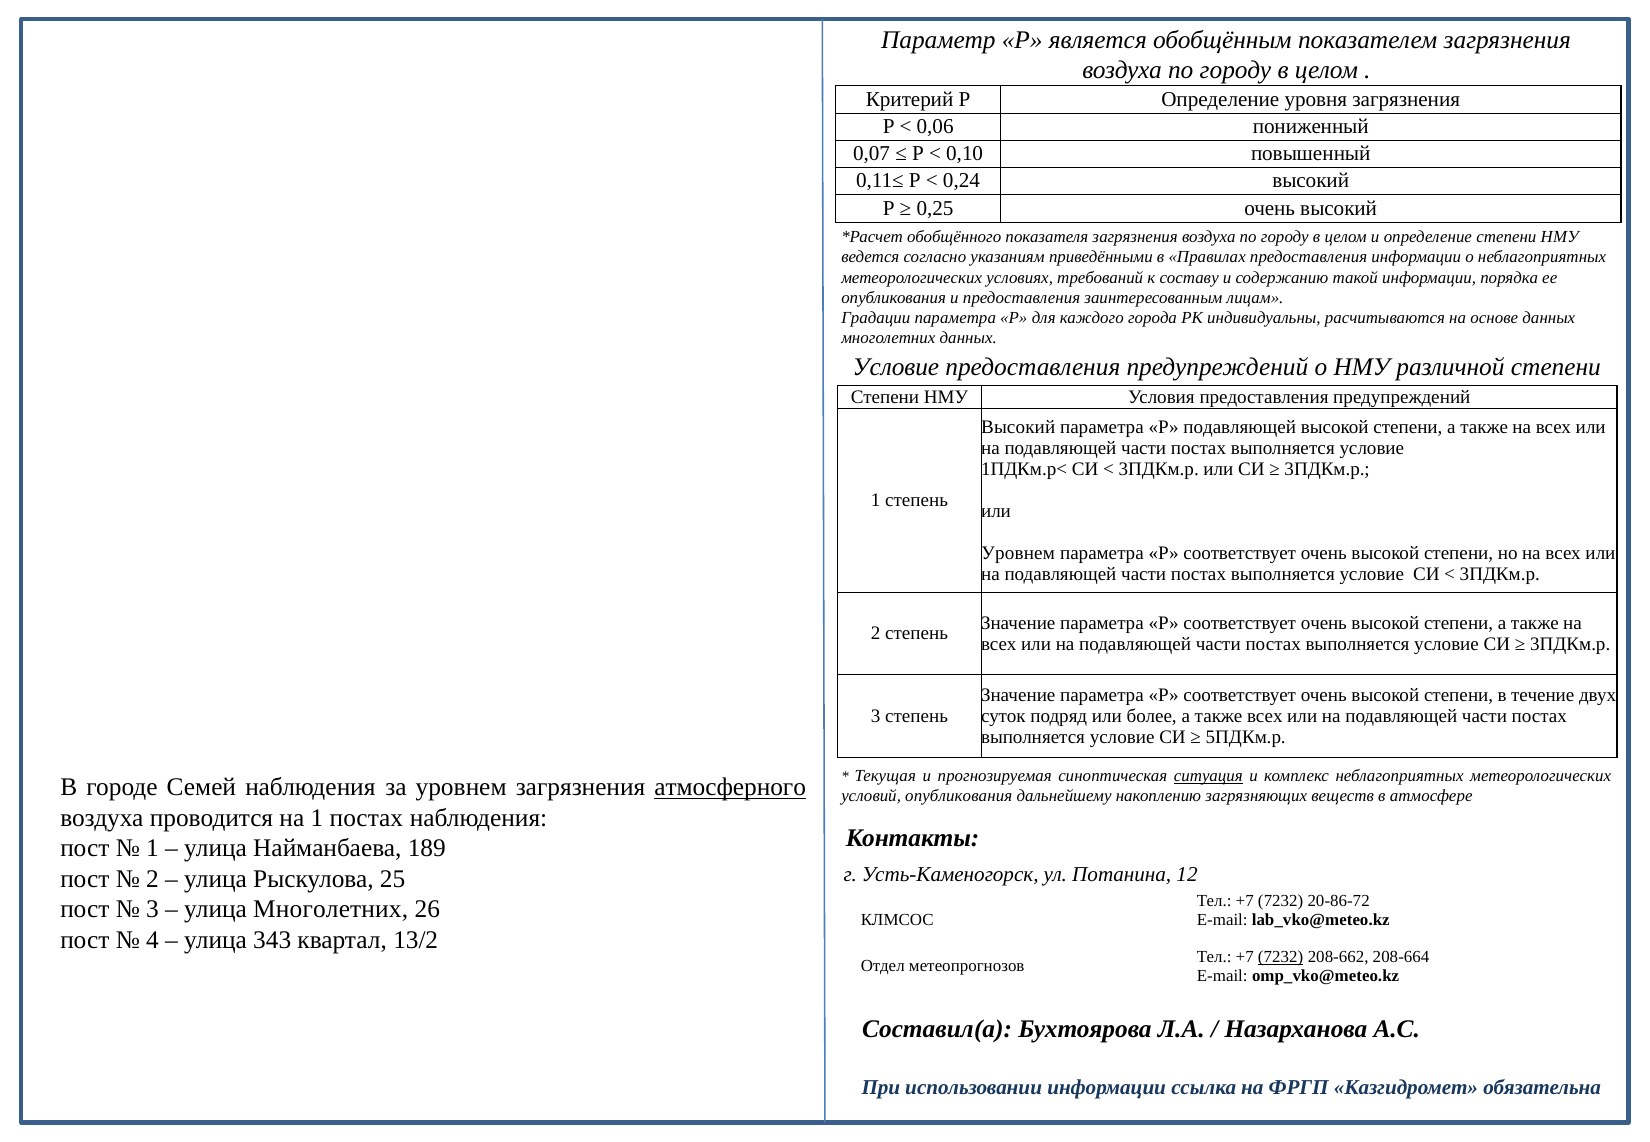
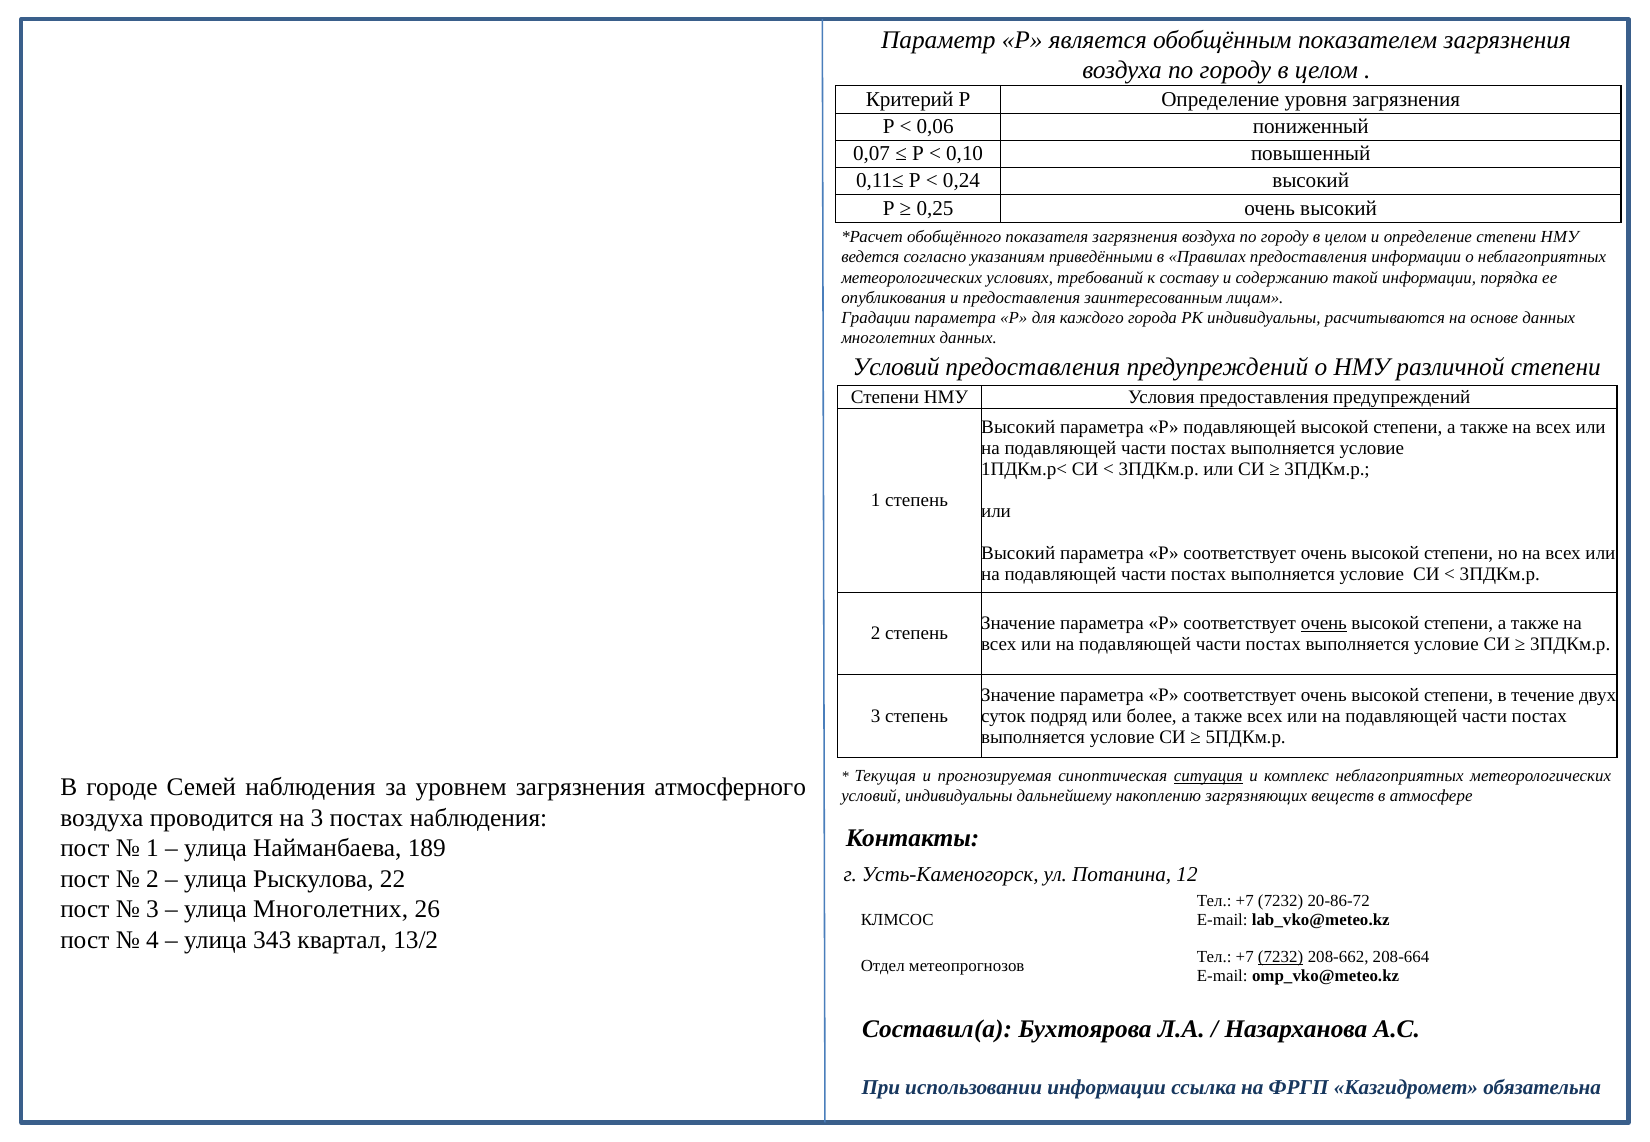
Условие: Условие -> Условий (896, 367)
Уровнем: Уровнем -> Высокий (1018, 554)
очень underline: none -> present (1324, 623)
атмосферного underline: present -> none (730, 788)
условий опубликования: опубликования -> индивидуальны (959, 796)
на 1: 1 -> 3 (317, 818)
25: 25 -> 22 (393, 879)
